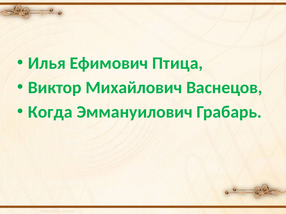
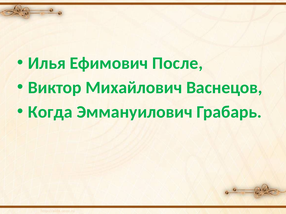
Птица: Птица -> После (178, 63)
